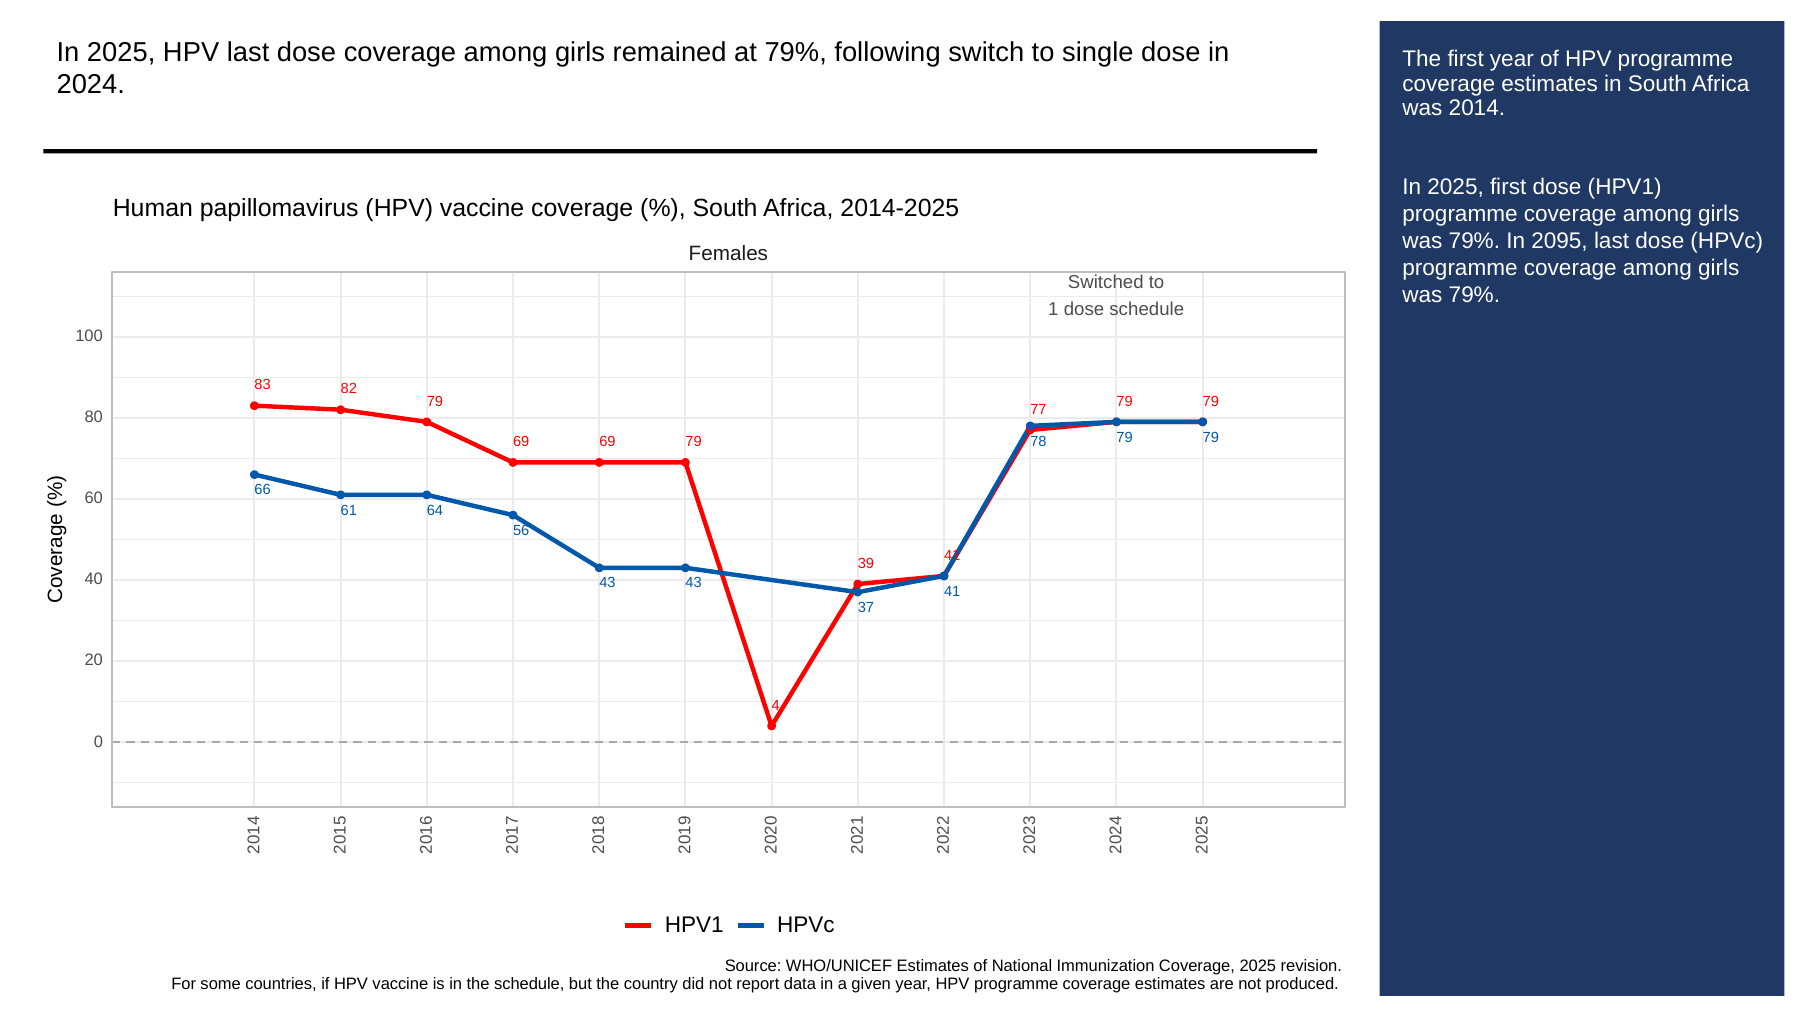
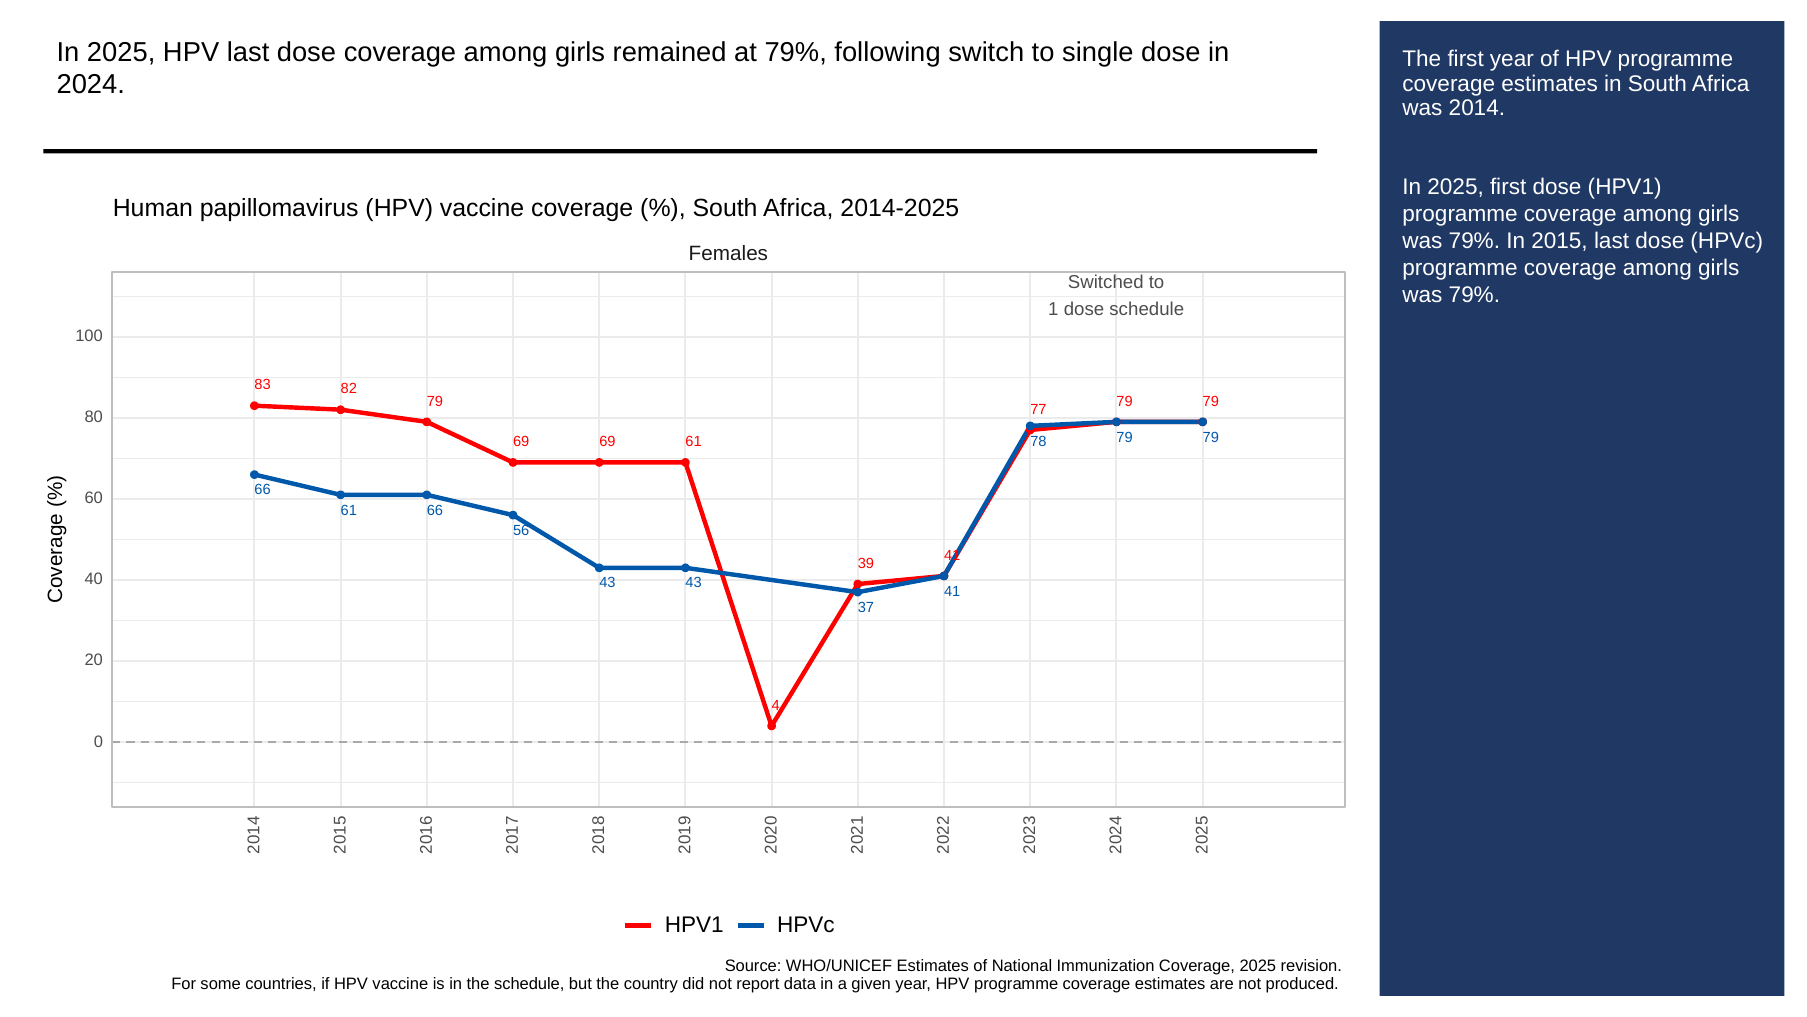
2095: 2095 -> 2015 (1560, 241)
69 79: 79 -> 61 (694, 442)
61 64: 64 -> 66 (435, 510)
